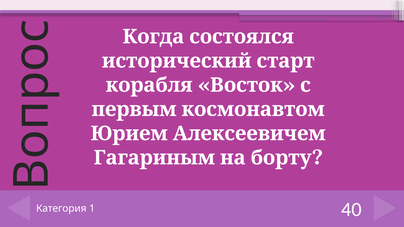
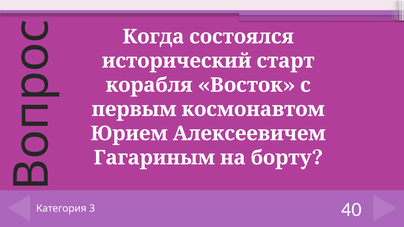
1: 1 -> 3 (92, 209)
